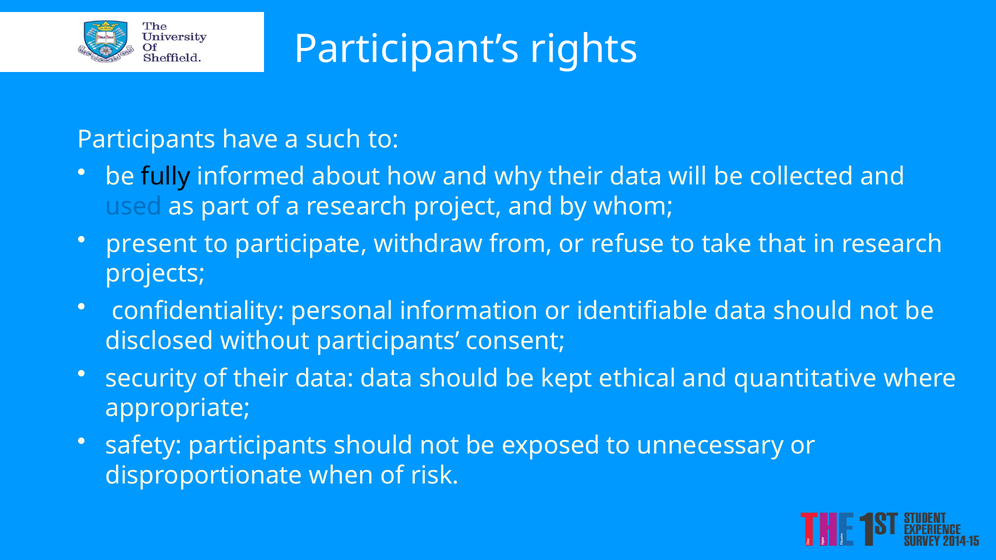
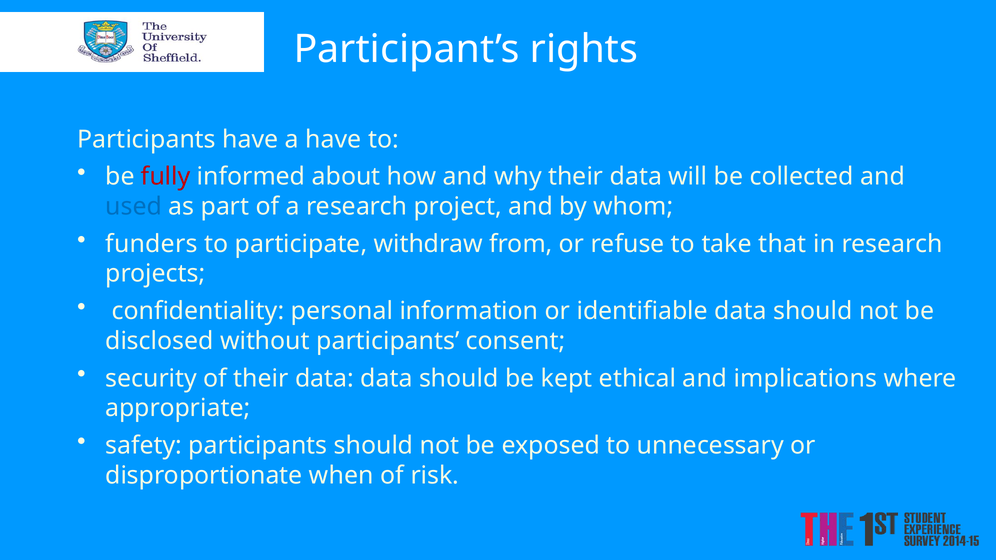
a such: such -> have (333, 139)
fully colour: black -> red (166, 177)
present: present -> funders (151, 244)
quantitative: quantitative -> implications (805, 378)
